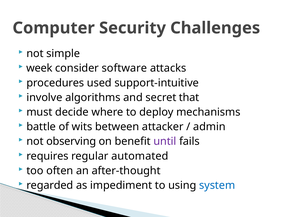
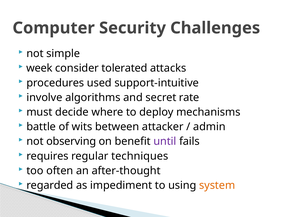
software: software -> tolerated (124, 68)
that: that -> rate (189, 97)
automated: automated -> techniques (140, 156)
system colour: blue -> orange (217, 185)
